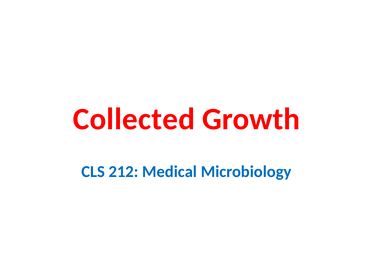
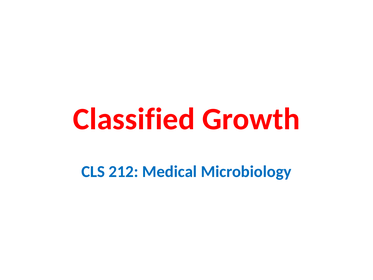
Collected: Collected -> Classified (134, 119)
